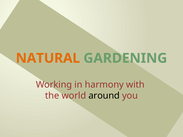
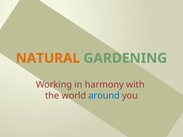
around colour: black -> blue (104, 96)
